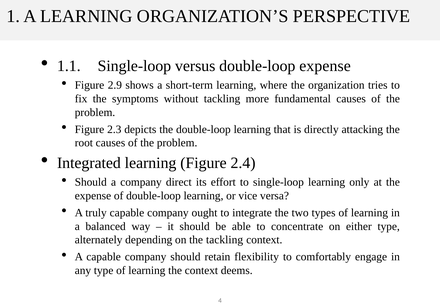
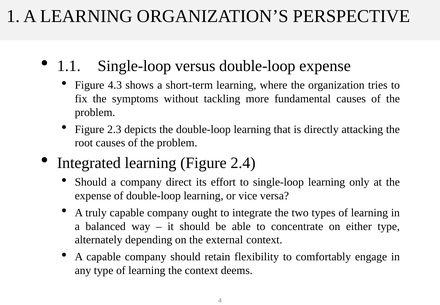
2.9: 2.9 -> 4.3 (115, 85)
the tackling: tackling -> external (225, 240)
